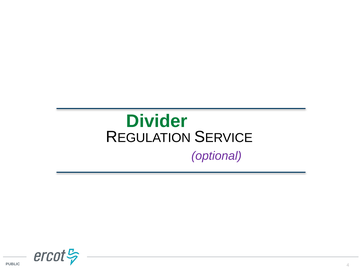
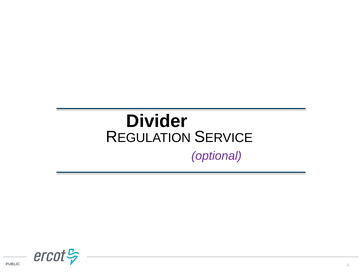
Divider colour: green -> black (157, 121)
